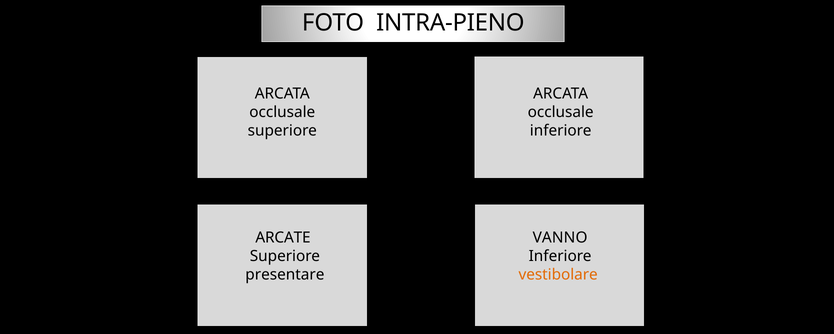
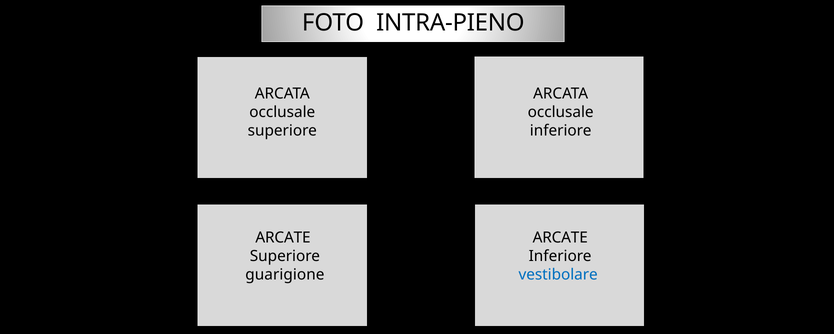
VANNO: VANNO -> ARCATE (560, 238)
presentare: presentare -> guarigione (285, 274)
vestibolare colour: orange -> blue (558, 274)
